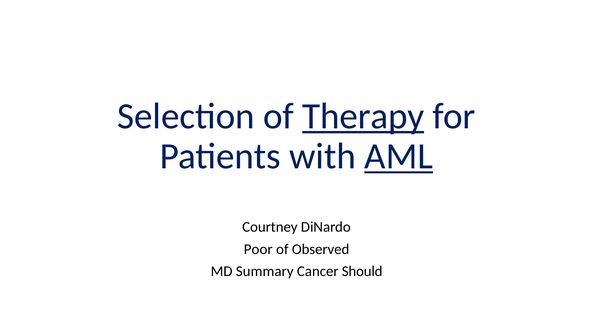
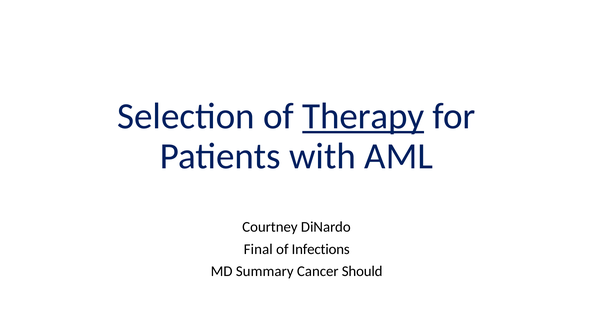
AML underline: present -> none (399, 156)
Poor: Poor -> Final (258, 249)
Observed: Observed -> Infections (321, 249)
